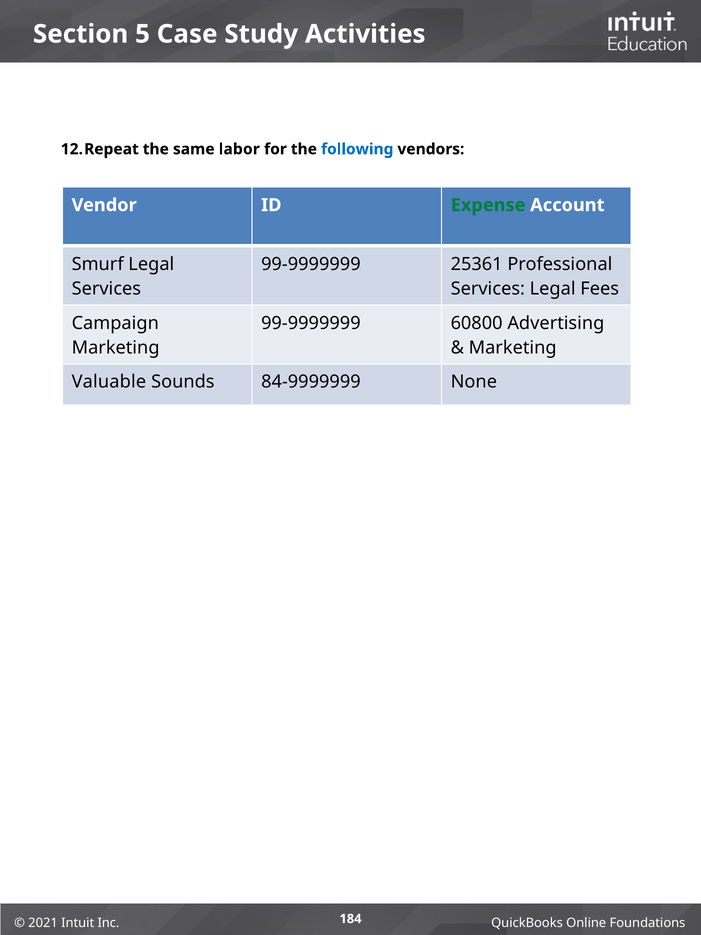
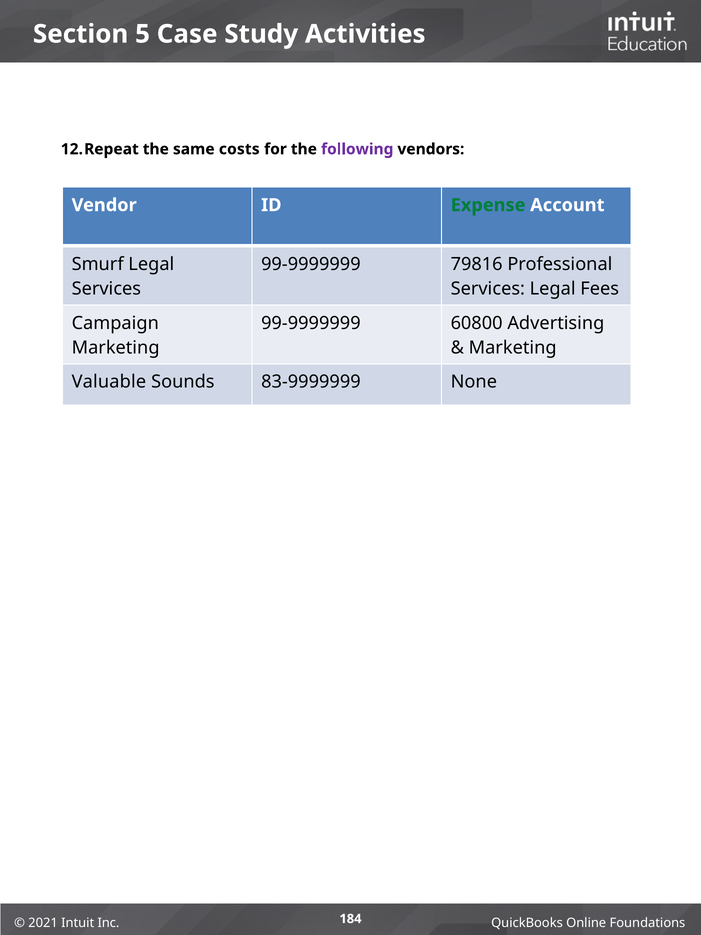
labor: labor -> costs (239, 149)
following colour: blue -> purple (357, 149)
25361: 25361 -> 79816 (477, 264)
84-9999999: 84-9999999 -> 83-9999999 (311, 382)
